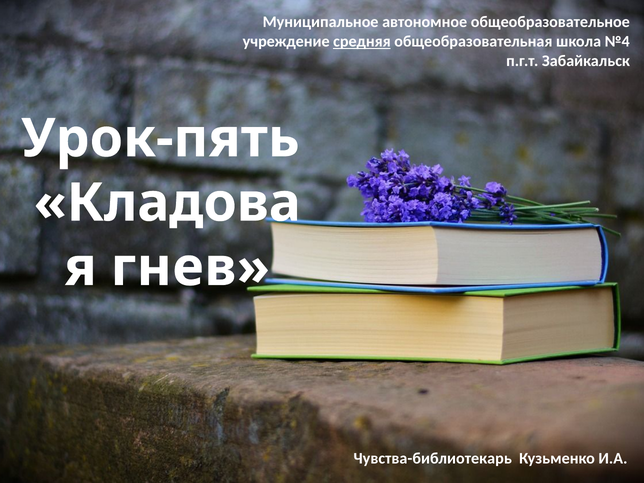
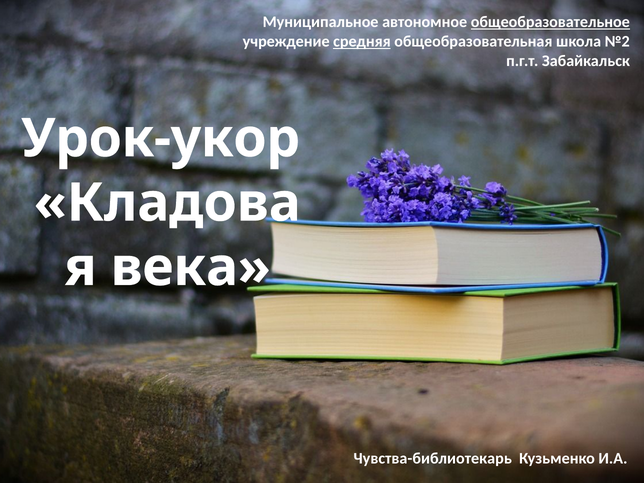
общеобразовательное underline: none -> present (550, 22)
№4: №4 -> №2 (617, 41)
Урок-пять: Урок-пять -> Урок-укор (161, 139)
гнев: гнев -> века (191, 267)
